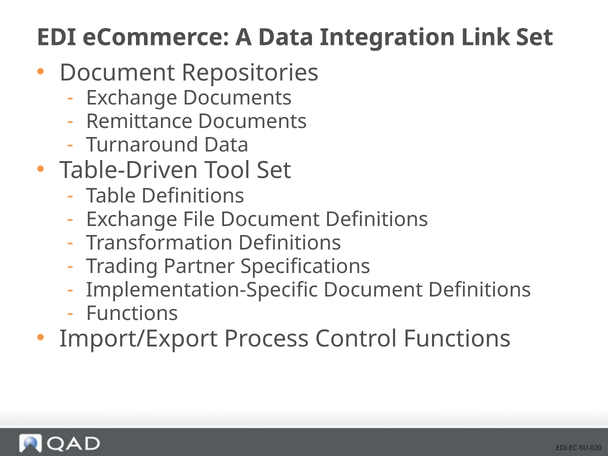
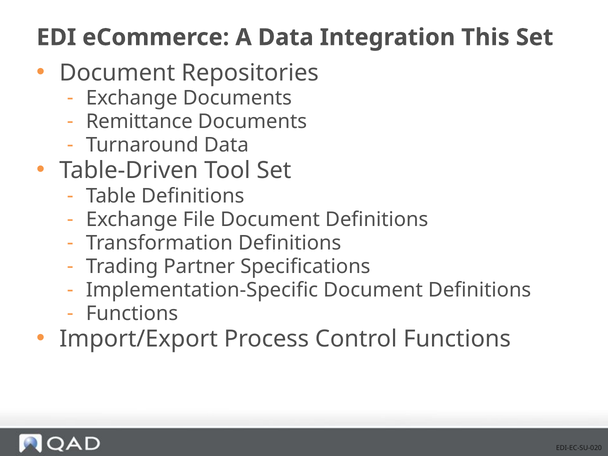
Link: Link -> This (485, 37)
